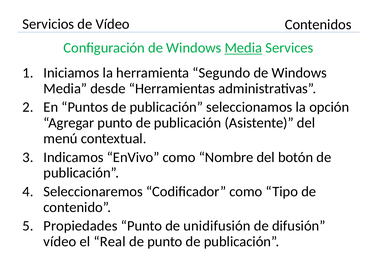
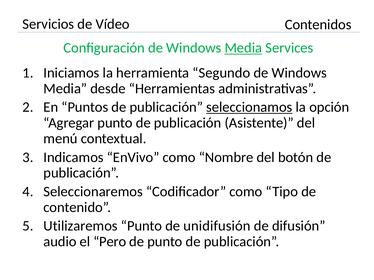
seleccionamos underline: none -> present (249, 107)
Propiedades: Propiedades -> Utilizaremos (81, 226)
vídeo: vídeo -> audio (60, 242)
Real: Real -> Pero (110, 242)
